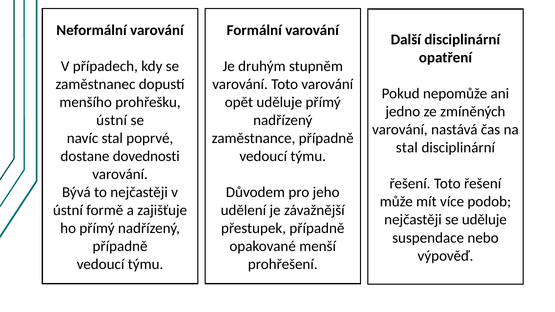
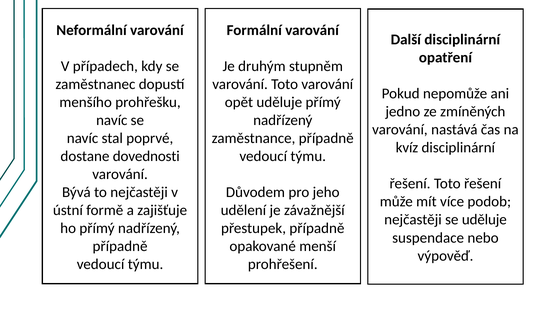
ústní: ústní -> navíc (112, 120)
stal: stal -> kvíz (407, 148)
